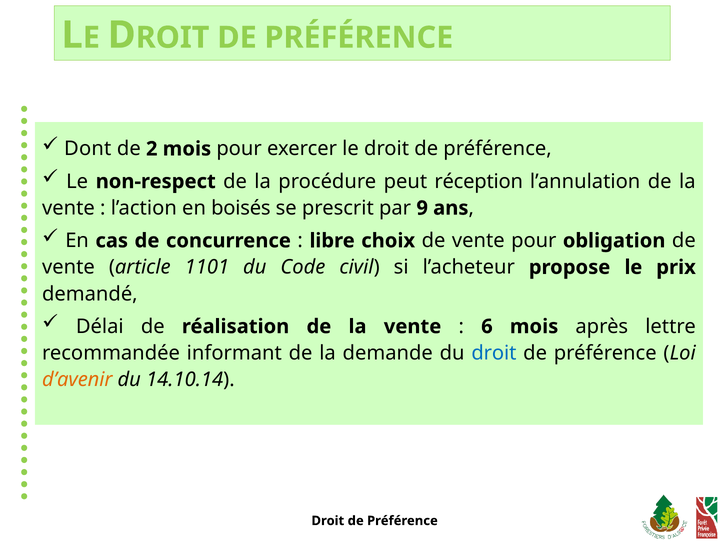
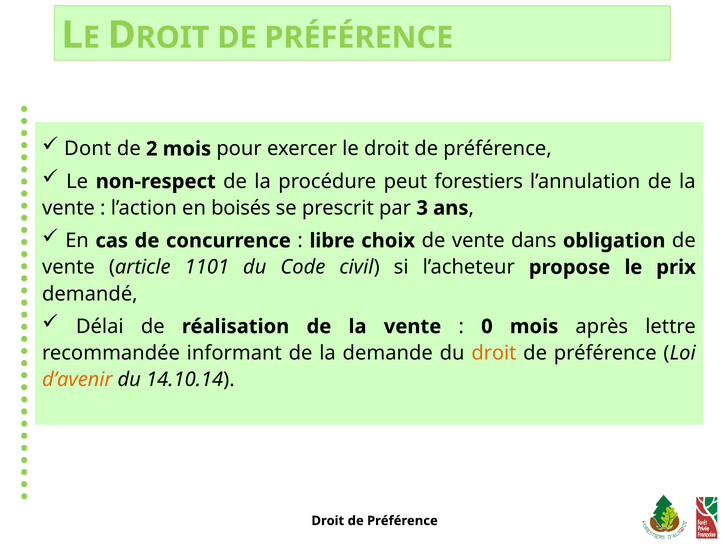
réception: réception -> forestiers (479, 181)
9: 9 -> 3 (422, 208)
vente pour: pour -> dans (534, 241)
6: 6 -> 0 (487, 326)
droit colour: blue -> orange (494, 353)
